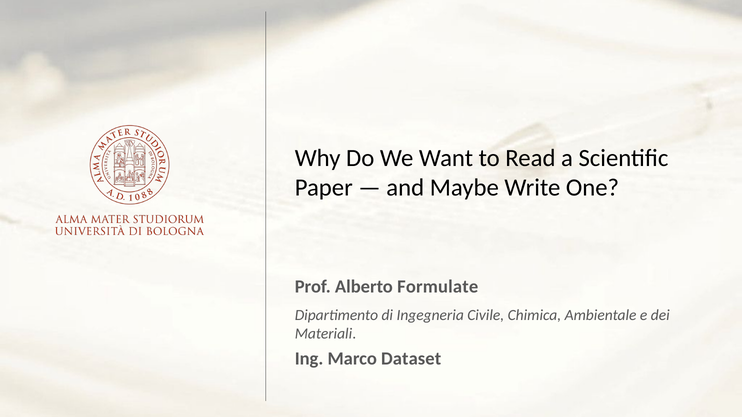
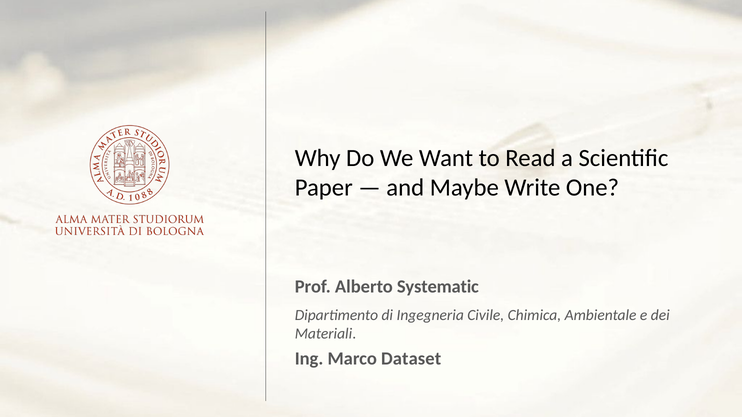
Formulate: Formulate -> Systematic (438, 287)
